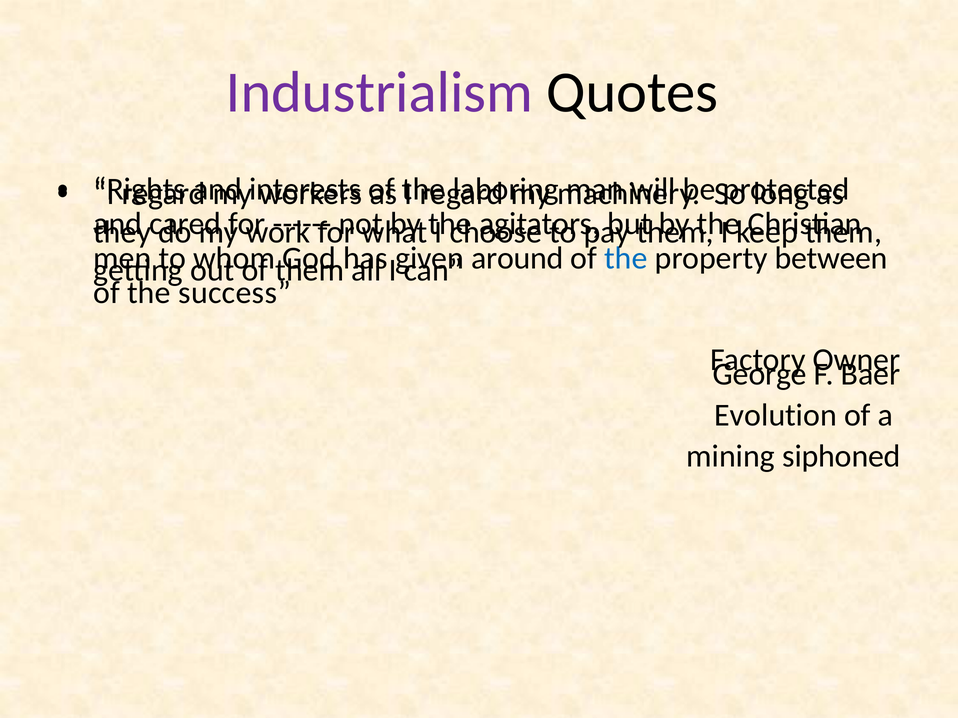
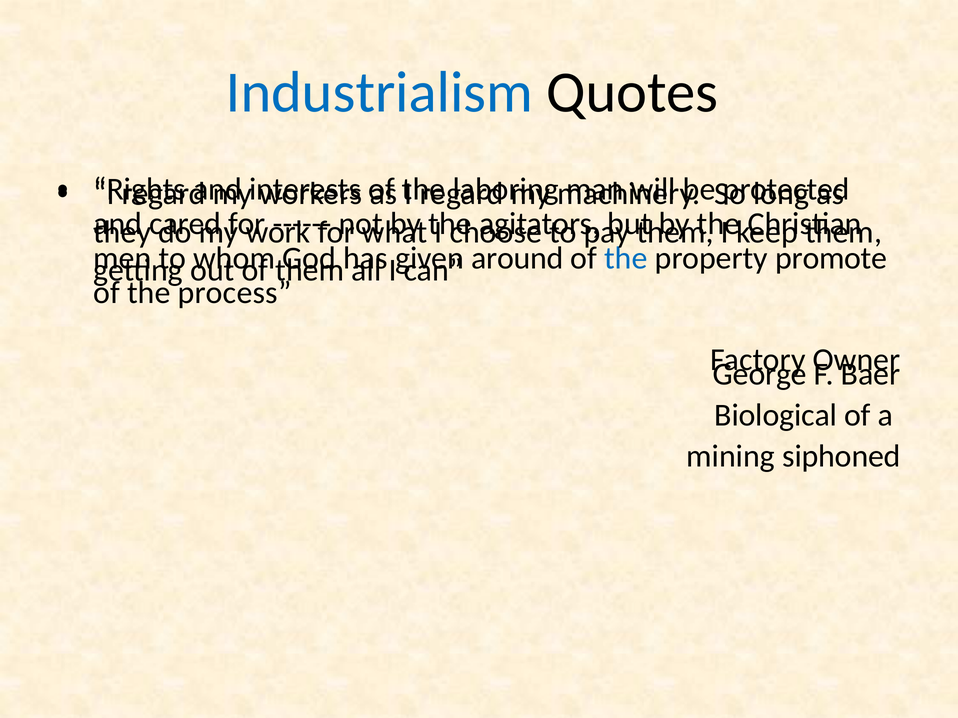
Industrialism colour: purple -> blue (379, 93)
between: between -> promote (831, 258)
success: success -> process (235, 293)
Evolution: Evolution -> Biological (776, 415)
